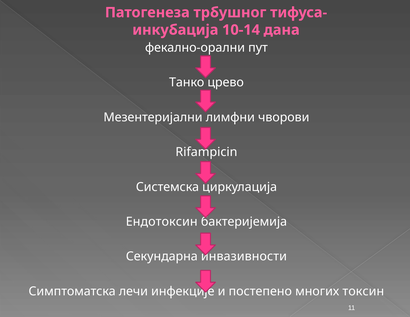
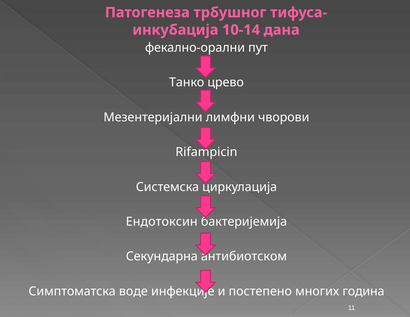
инвазивности: инвазивности -> антибиотском (244, 256)
лечи: лечи -> воде (133, 291)
токсин: токсин -> година (363, 291)
